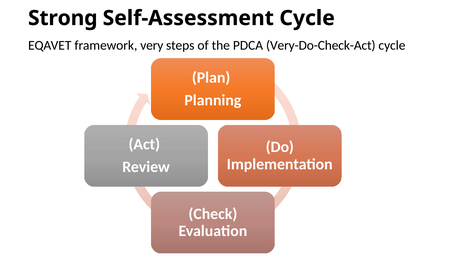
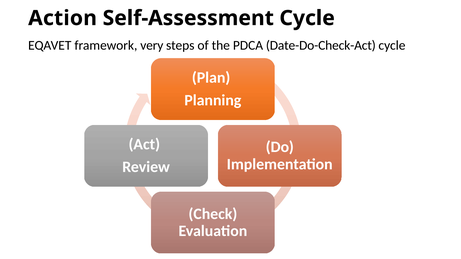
Strong: Strong -> Action (63, 18)
Very-Do-Check-Act: Very-Do-Check-Act -> Date-Do-Check-Act (321, 46)
